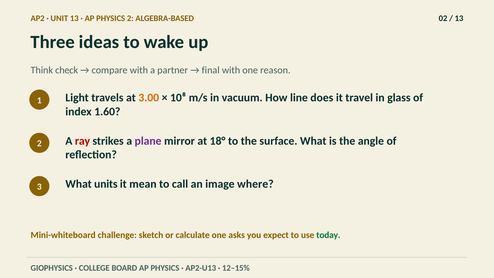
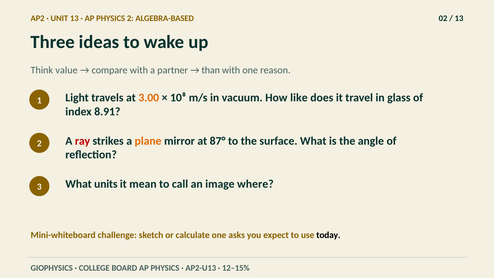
check: check -> value (67, 70)
final: final -> than (211, 70)
line: line -> like (299, 98)
1.60: 1.60 -> 8.91 (107, 111)
plane colour: purple -> orange (148, 141)
18°: 18° -> 87° (218, 141)
today colour: green -> black (328, 235)
